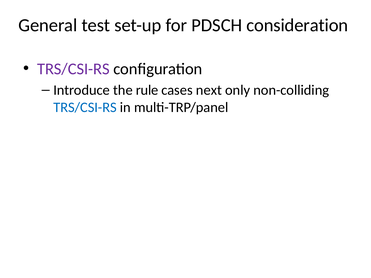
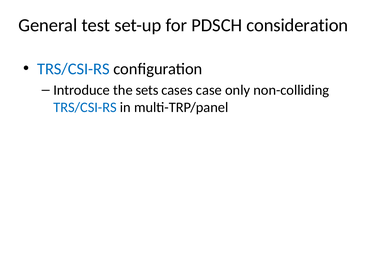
TRS/CSI-RS colour: purple -> blue (73, 69)
rule: rule -> sets (147, 90)
next: next -> case (209, 90)
